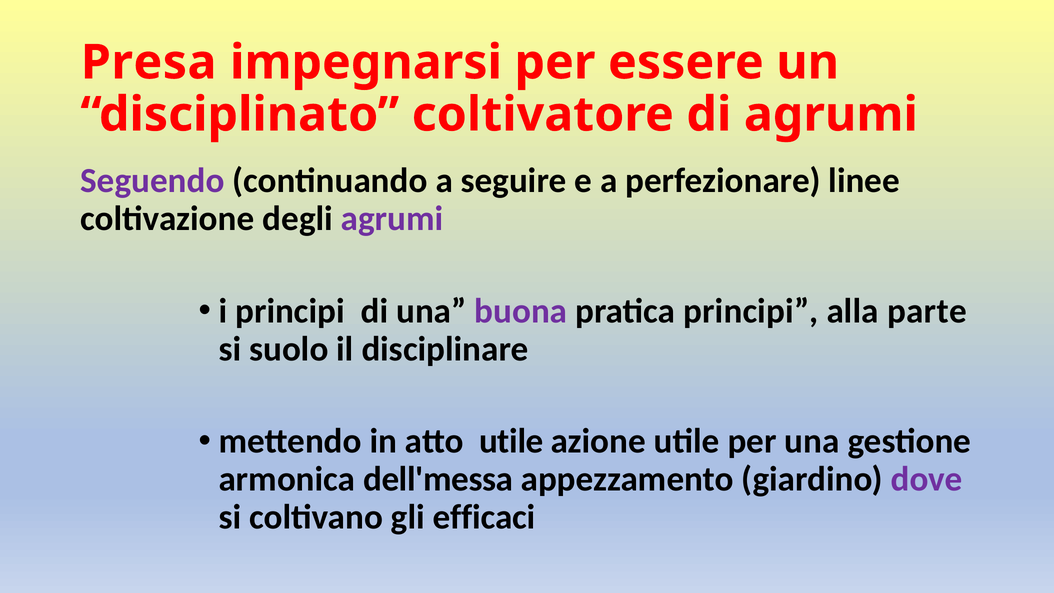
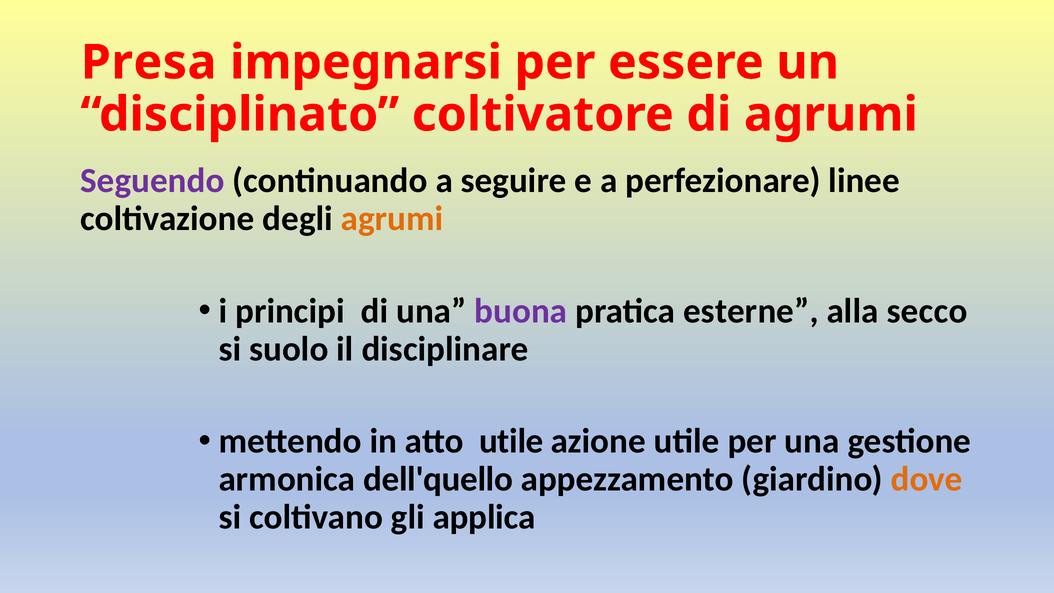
agrumi colour: purple -> orange (392, 219)
pratica principi: principi -> esterne (751, 311)
parte: parte -> secco (927, 311)
dell'messa: dell'messa -> dell'quello (438, 479)
dove colour: purple -> orange (927, 479)
efficaci: efficaci -> applica (484, 517)
